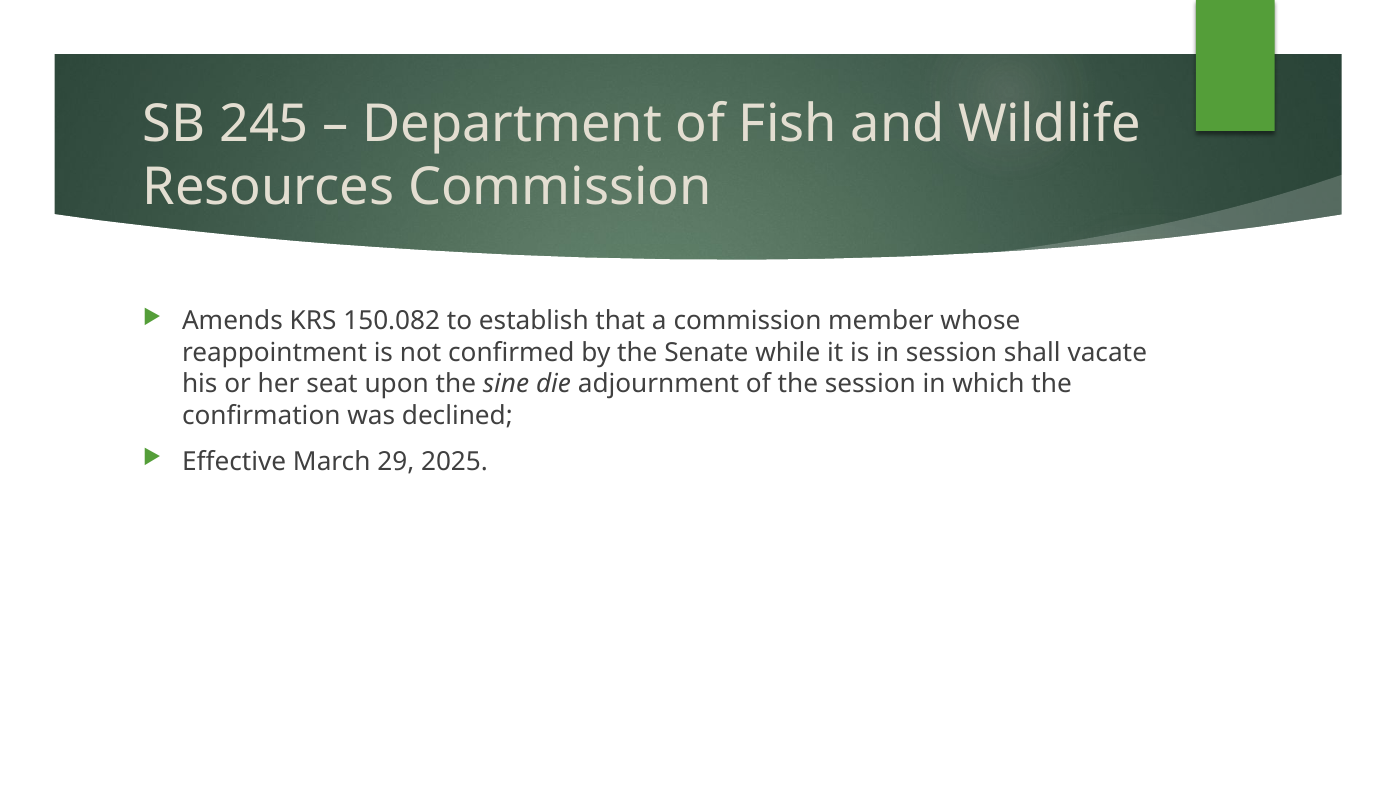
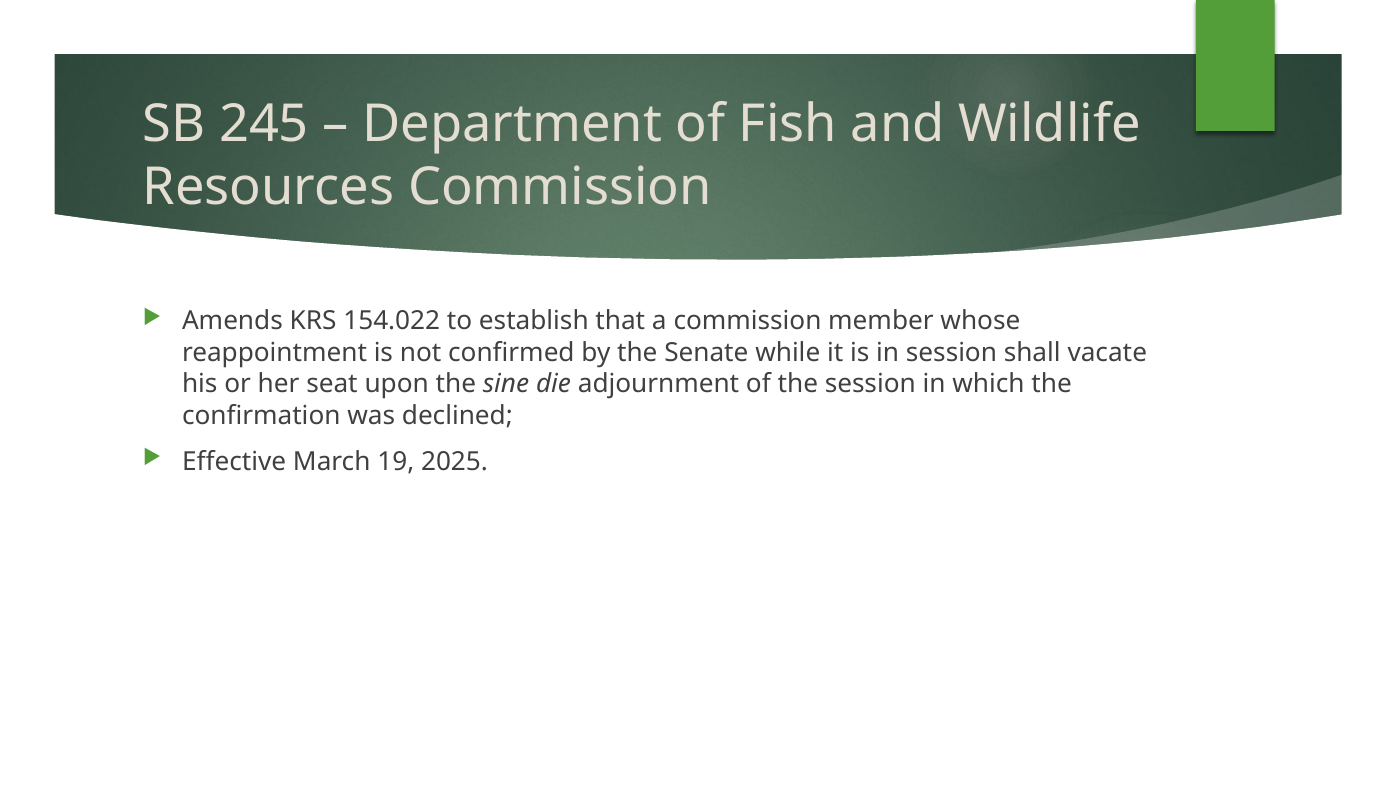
150.082: 150.082 -> 154.022 (392, 321)
29: 29 -> 19 (396, 461)
